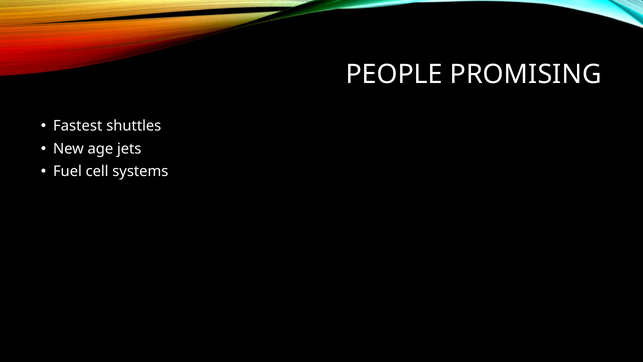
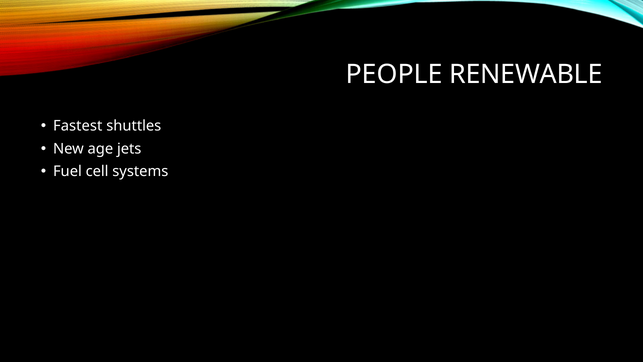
PROMISING: PROMISING -> RENEWABLE (526, 74)
